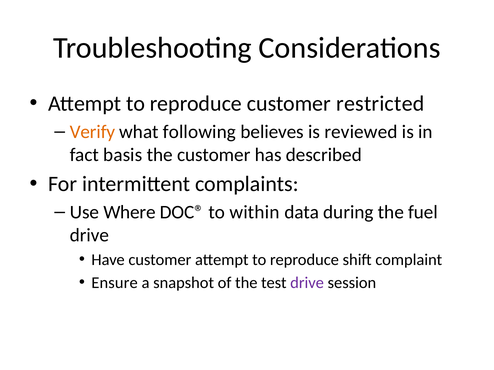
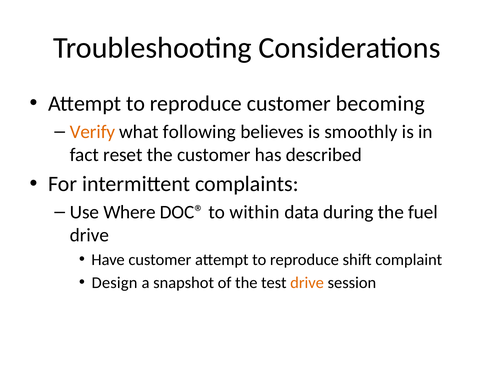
restricted: restricted -> becoming (380, 104)
reviewed: reviewed -> smoothly (361, 132)
basis: basis -> reset (123, 155)
Ensure: Ensure -> Design (115, 283)
drive colour: purple -> orange (307, 283)
